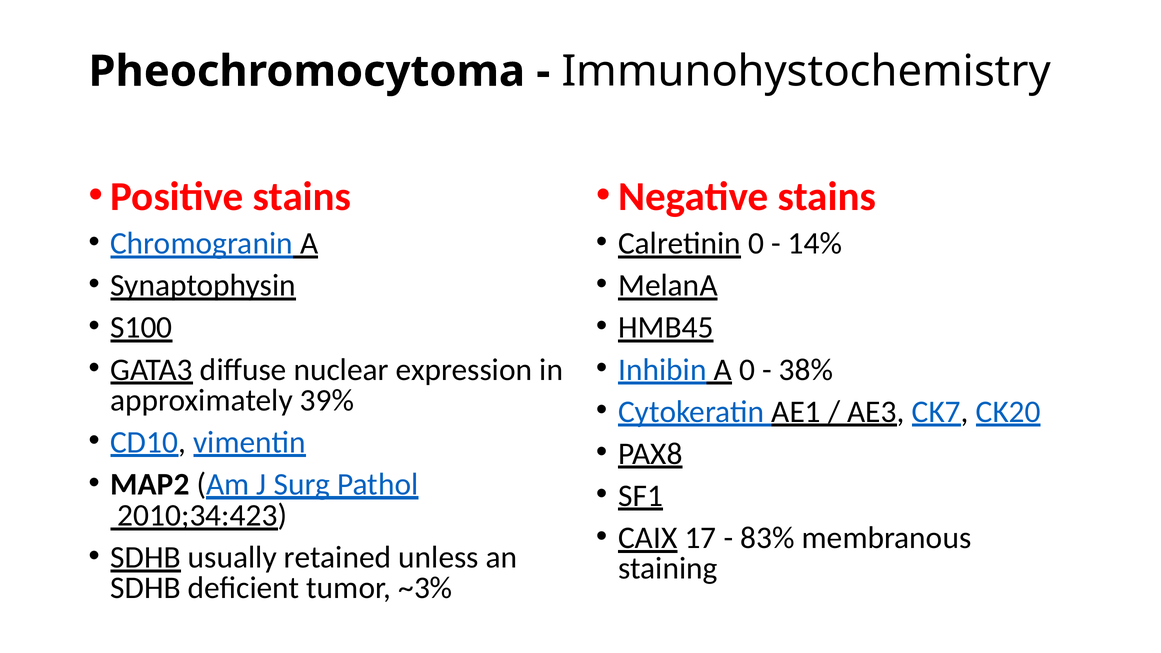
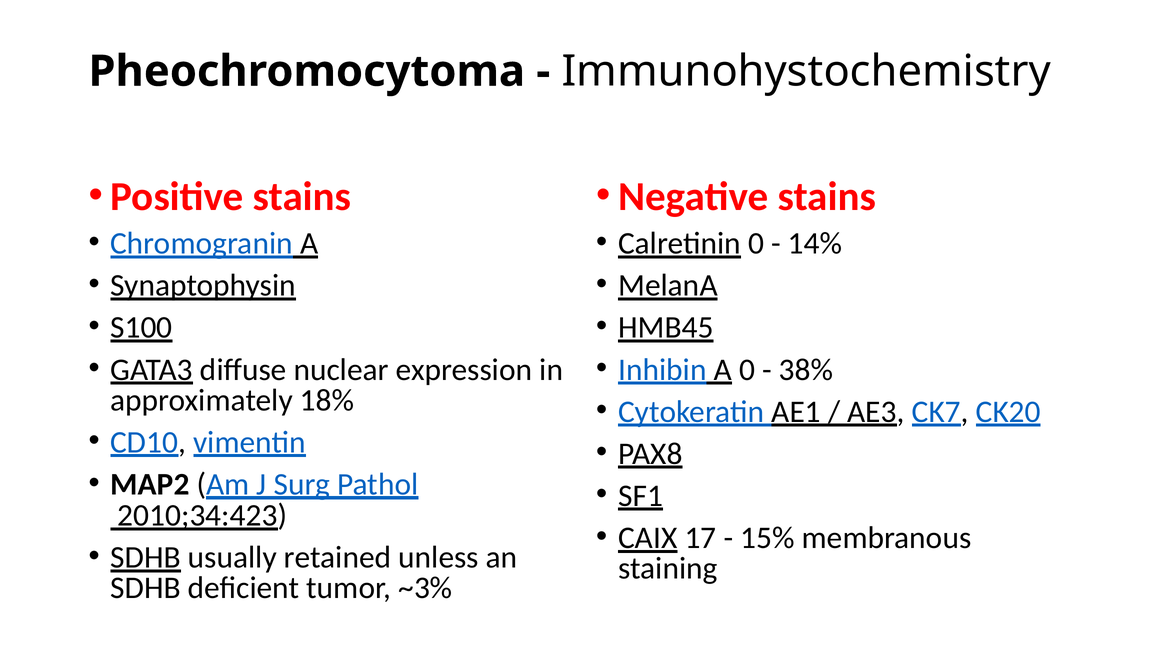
39%: 39% -> 18% (327, 400)
83%: 83% -> 15% (767, 538)
